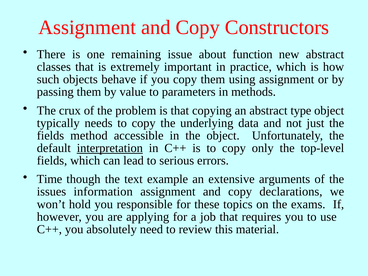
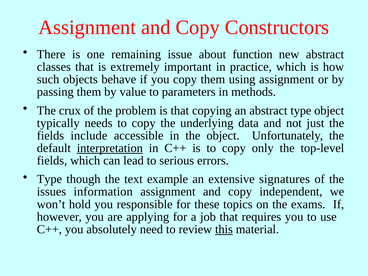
method: method -> include (89, 136)
Time: Time -> Type (49, 179)
arguments: arguments -> signatures (285, 179)
declarations: declarations -> independent (291, 192)
this underline: none -> present (224, 229)
